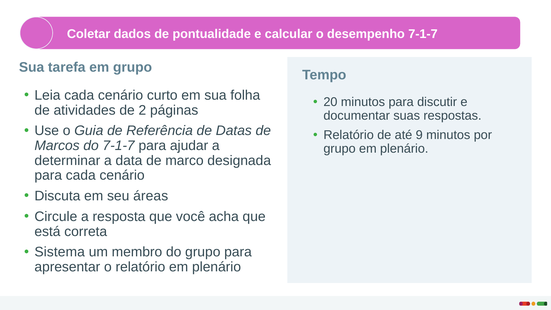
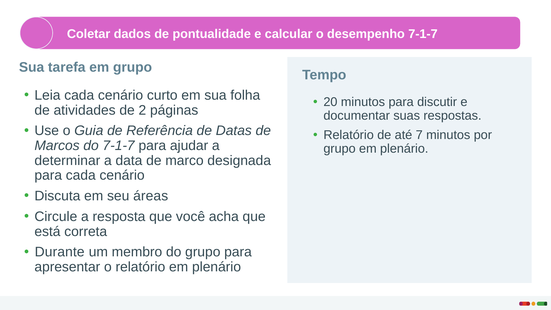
9: 9 -> 7 (419, 135)
Sistema: Sistema -> Durante (60, 252)
